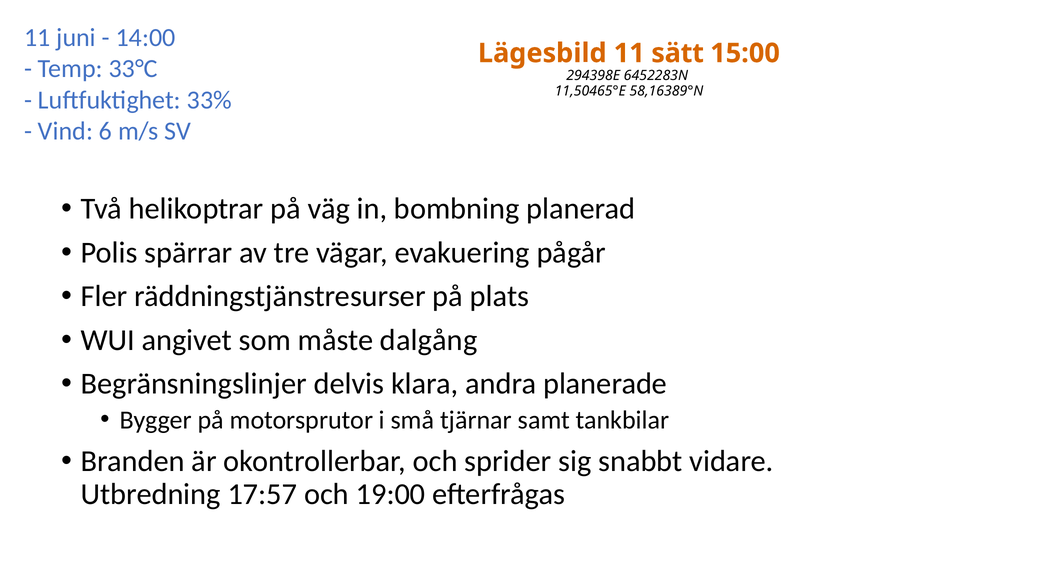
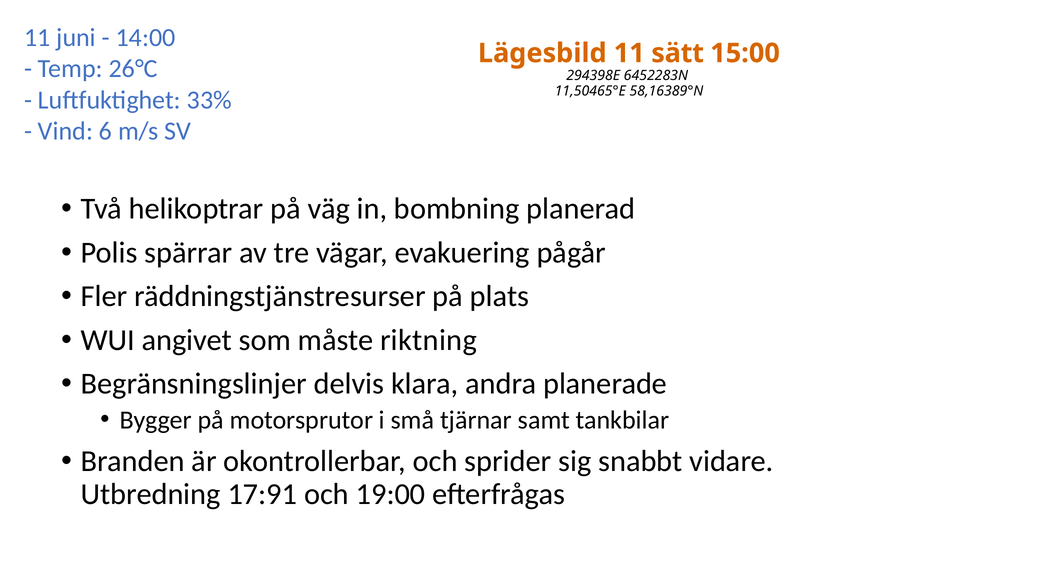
33°C: 33°C -> 26°C (133, 69)
dalgång: dalgång -> riktning (429, 340)
17:57: 17:57 -> 17:91 (262, 494)
